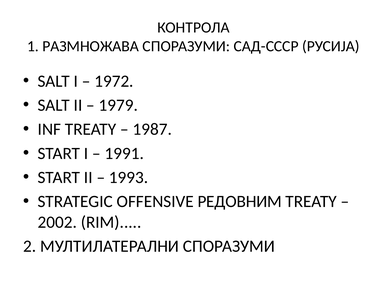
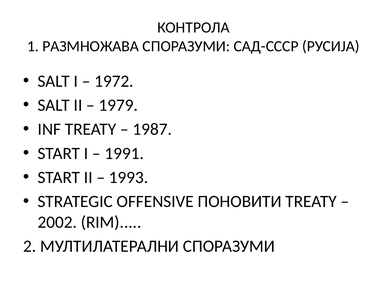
РЕДОВНИМ: РЕДОВНИМ -> ПОНОВИТИ (240, 202)
